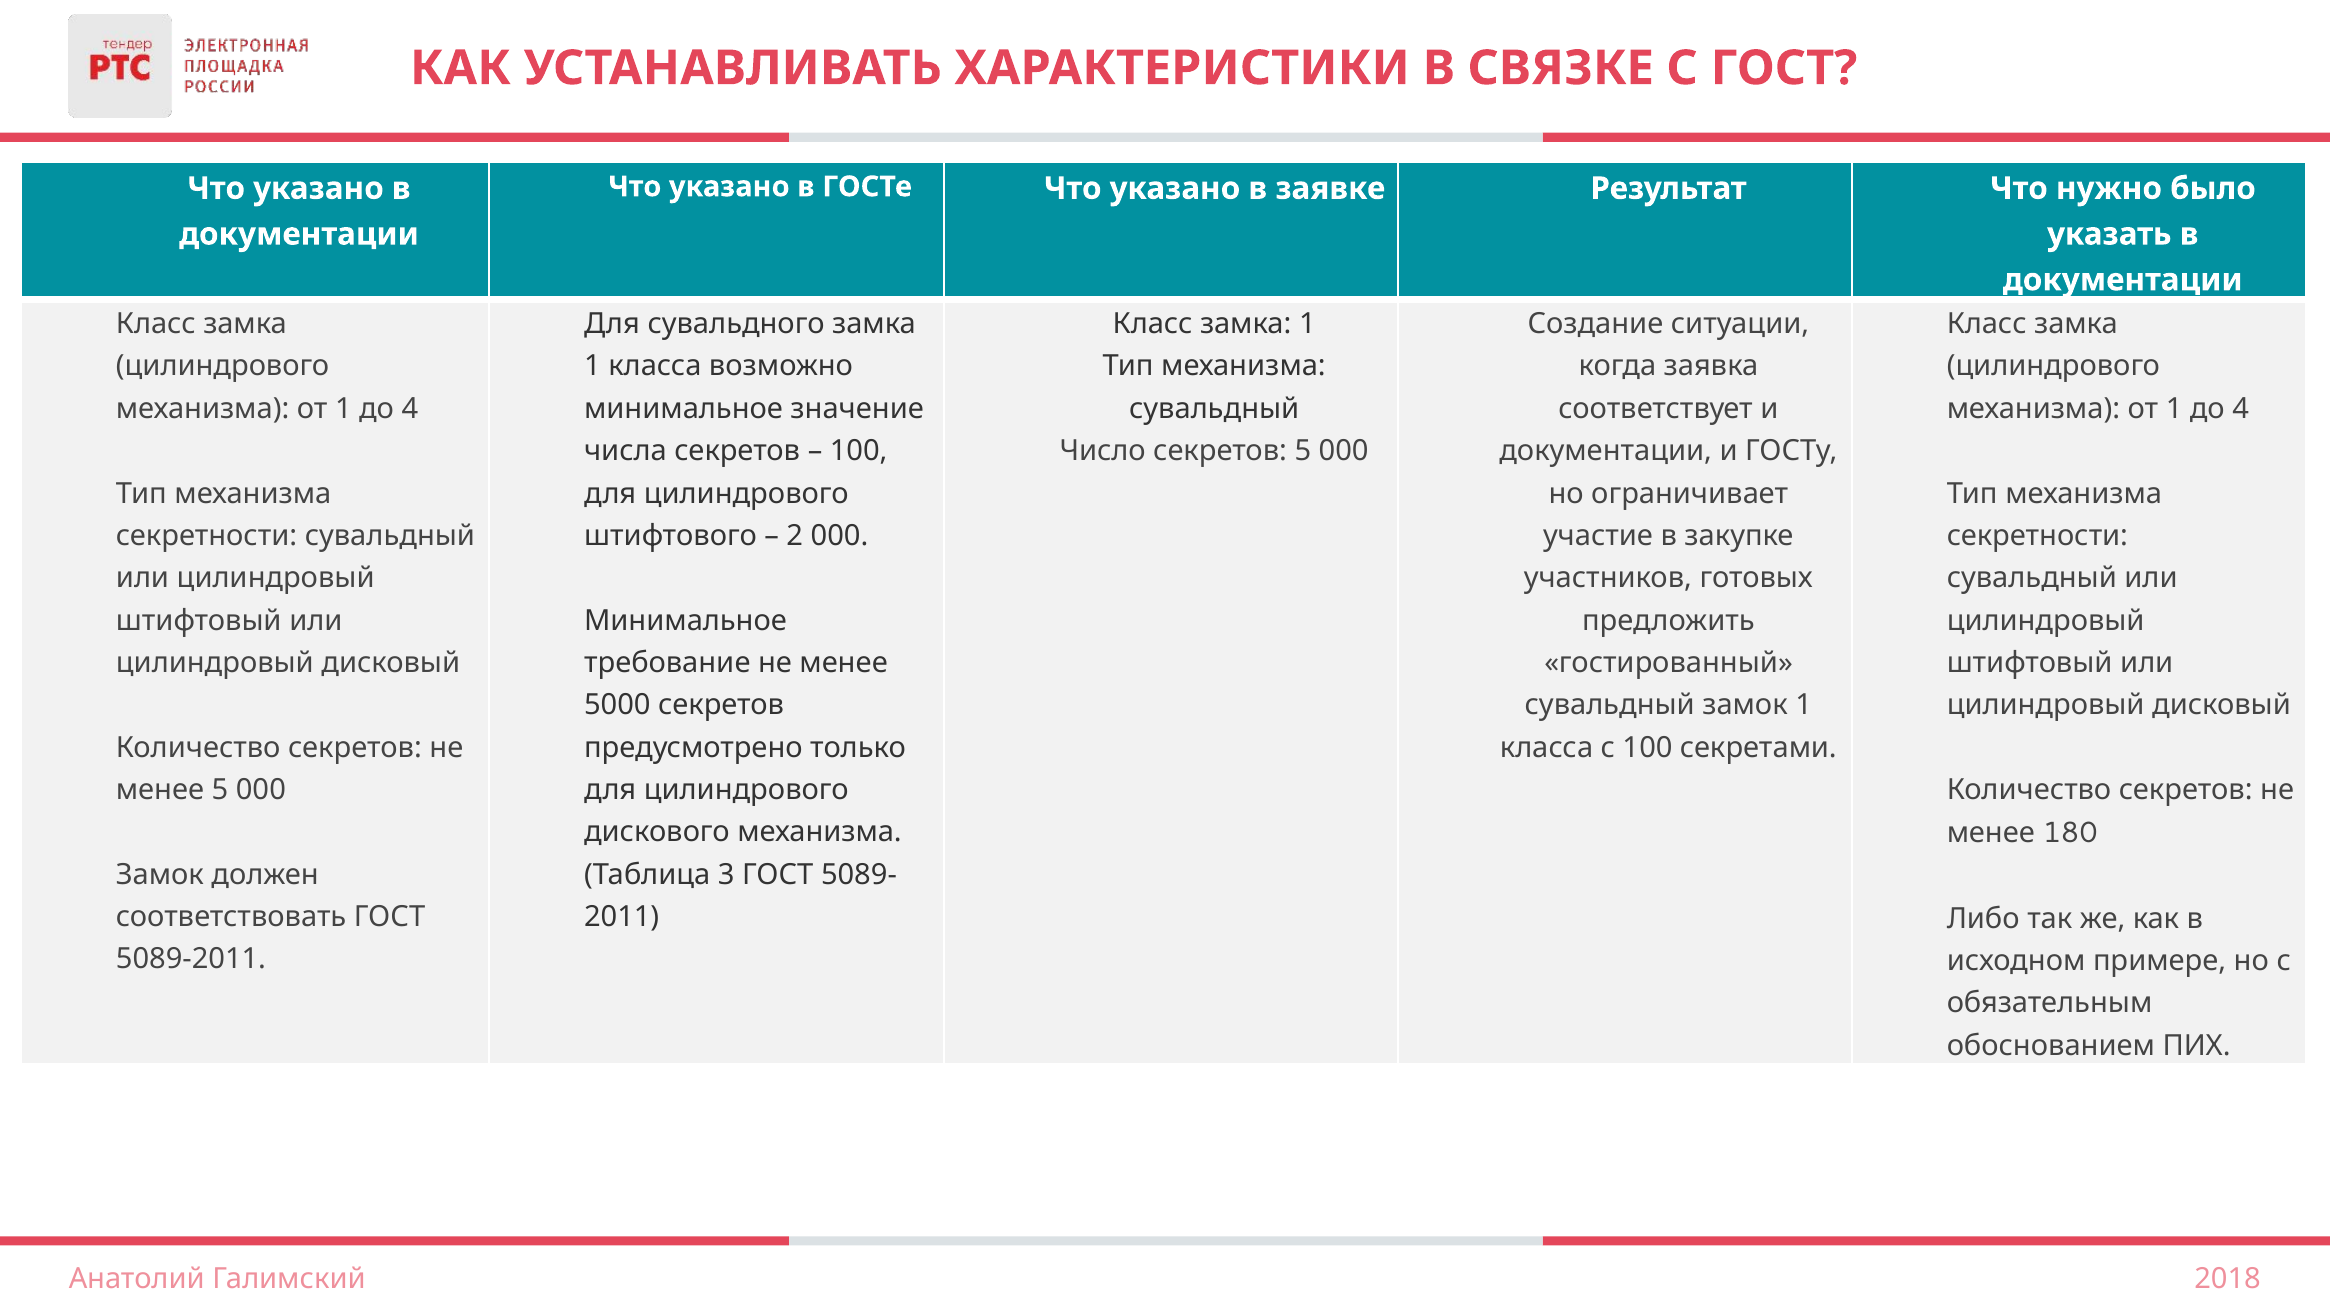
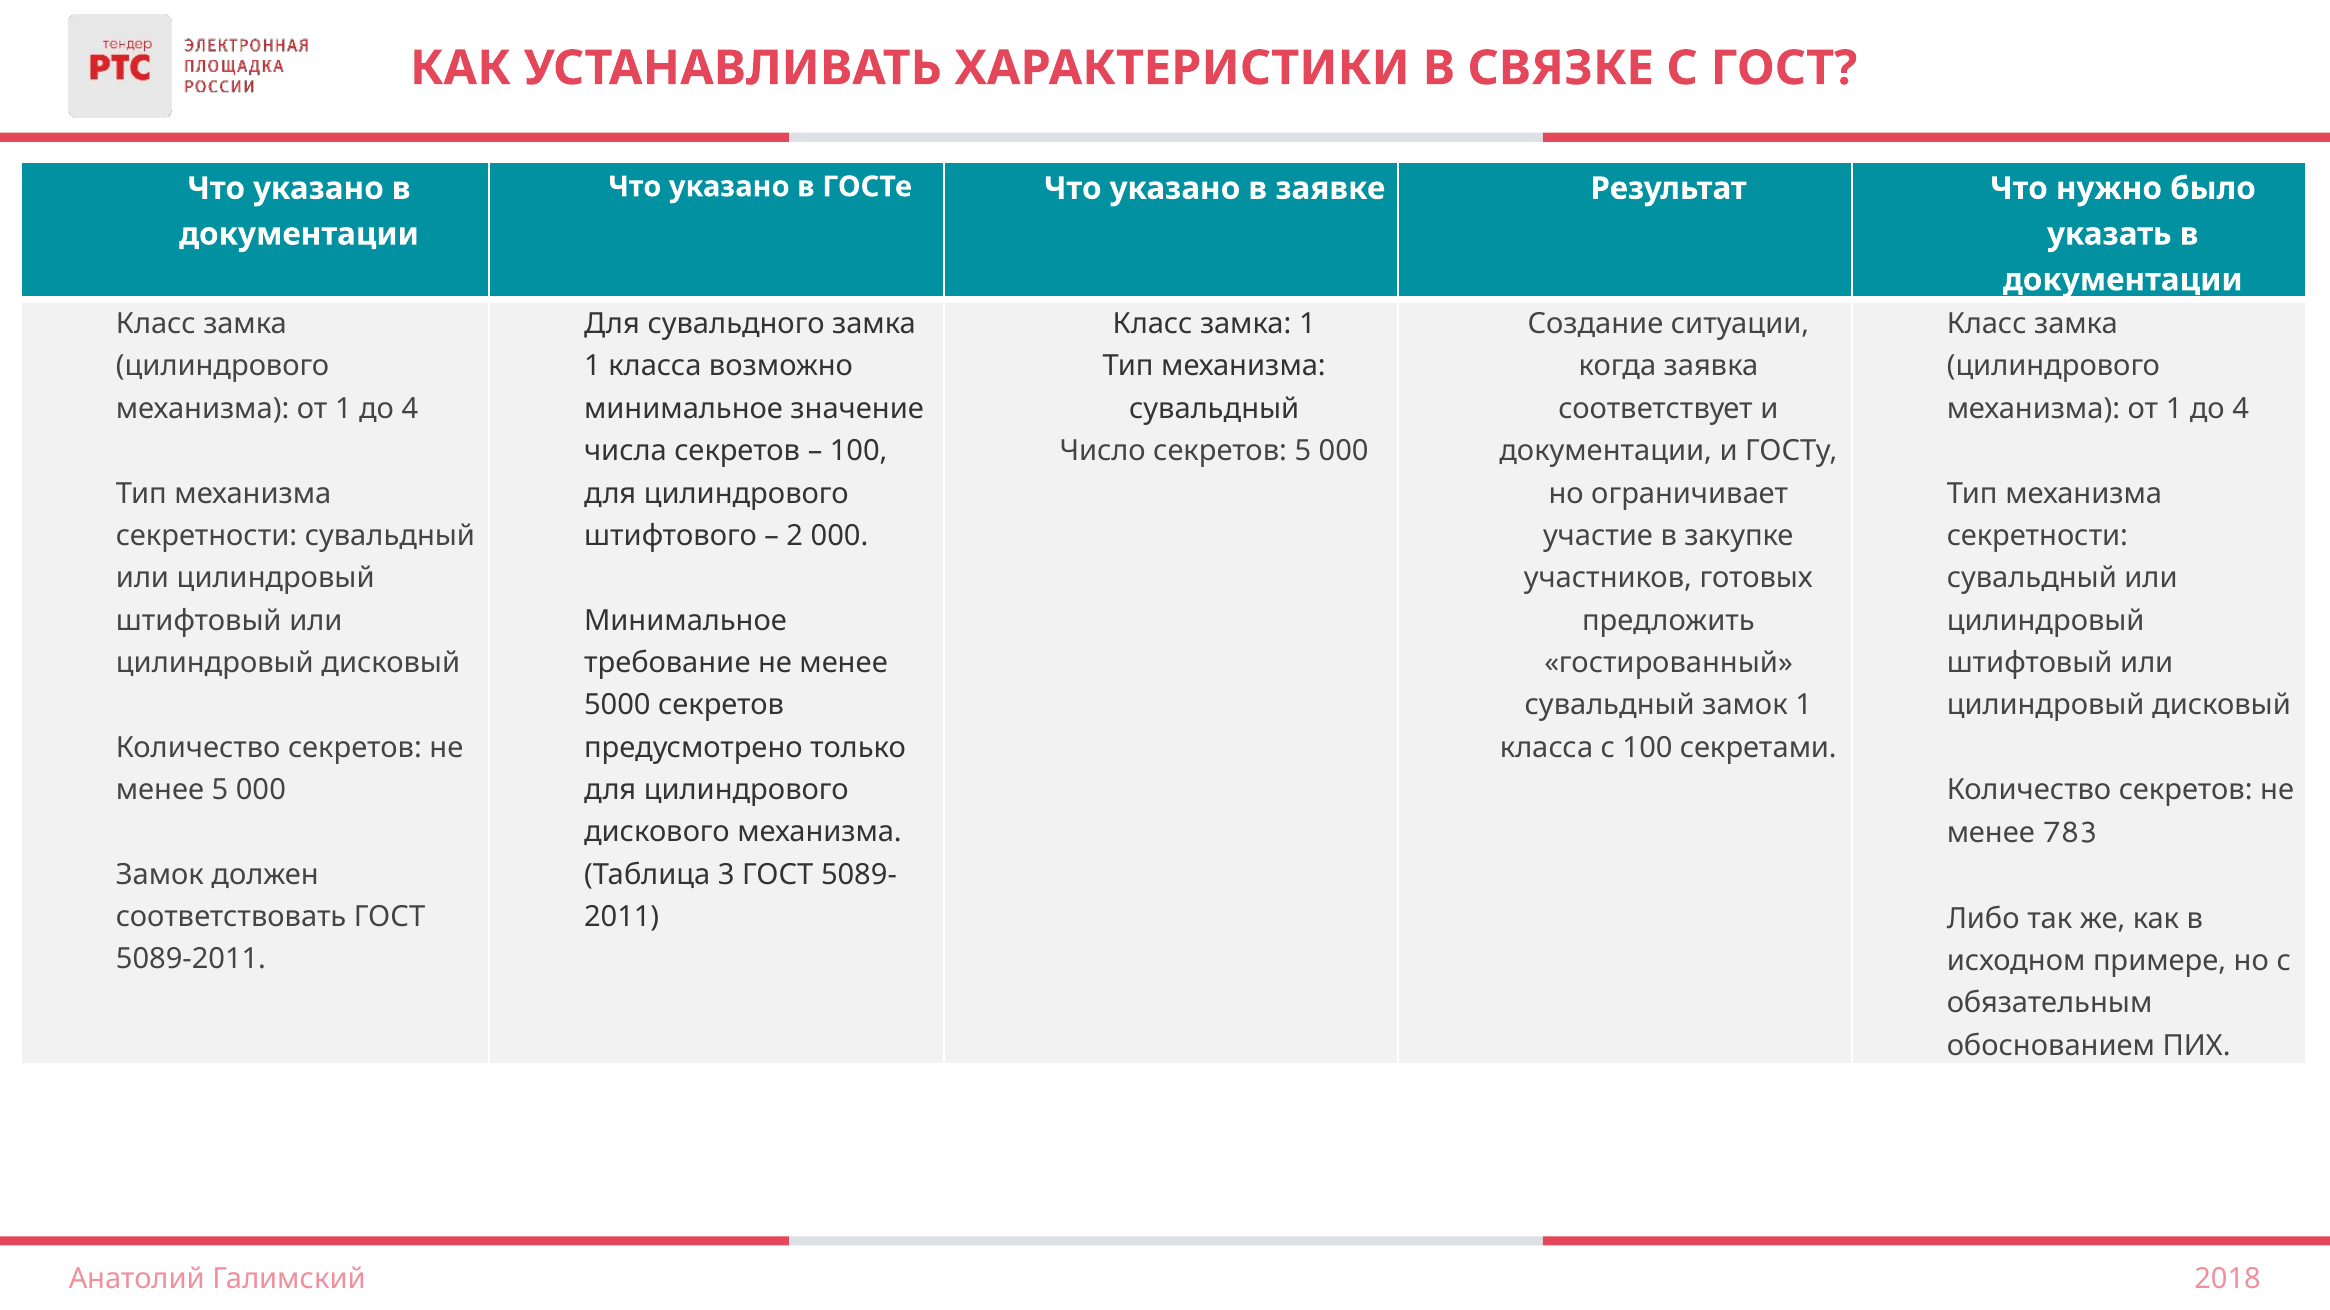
180: 180 -> 783 (2070, 833)
